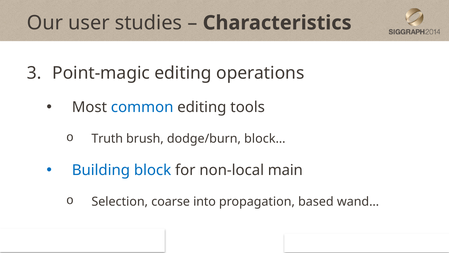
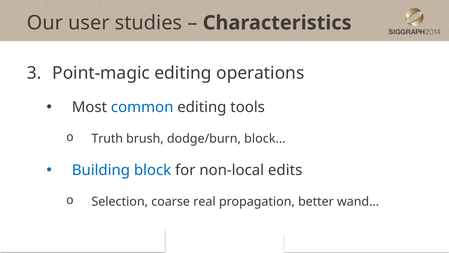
main: main -> edits (285, 170)
into: into -> real (204, 201)
based: based -> better (316, 201)
